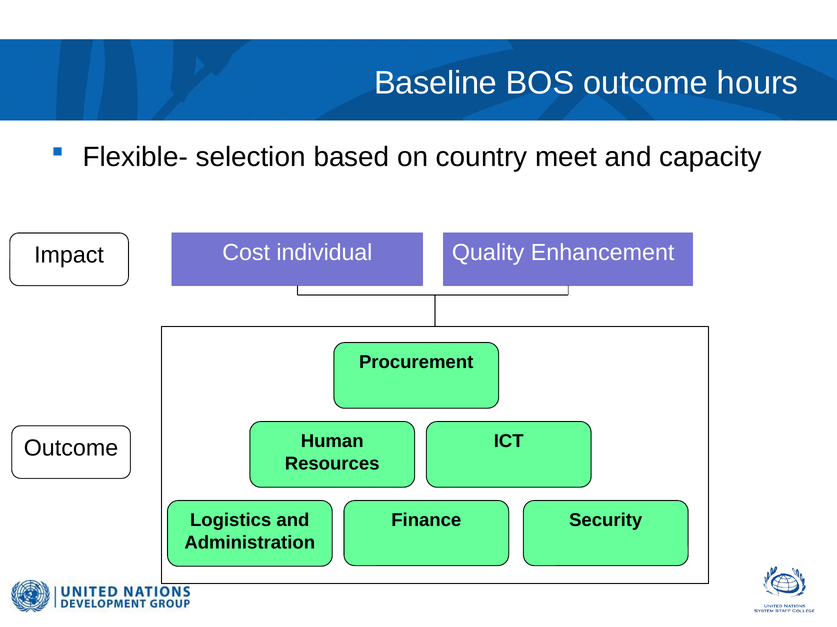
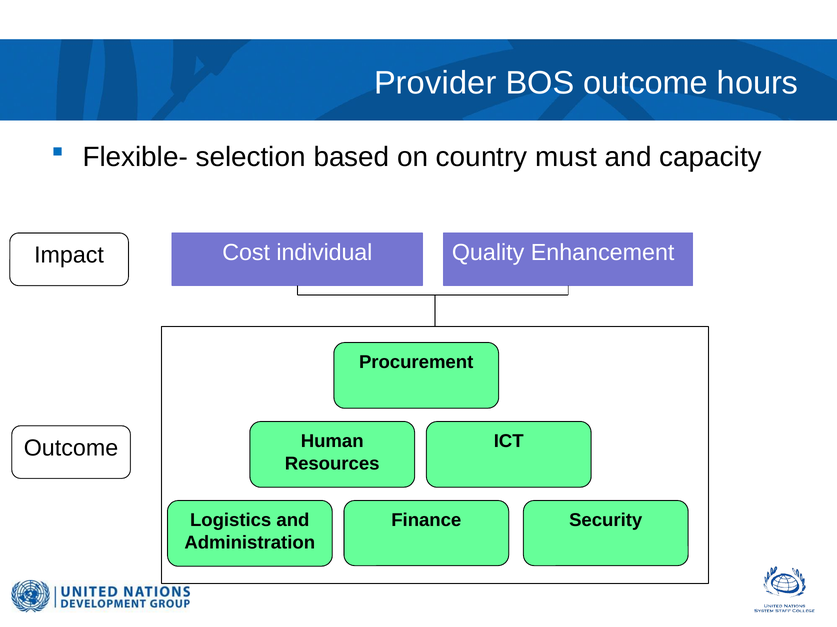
Baseline: Baseline -> Provider (435, 83)
meet: meet -> must (566, 157)
